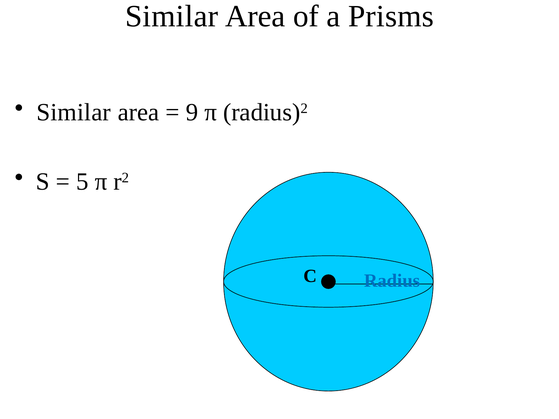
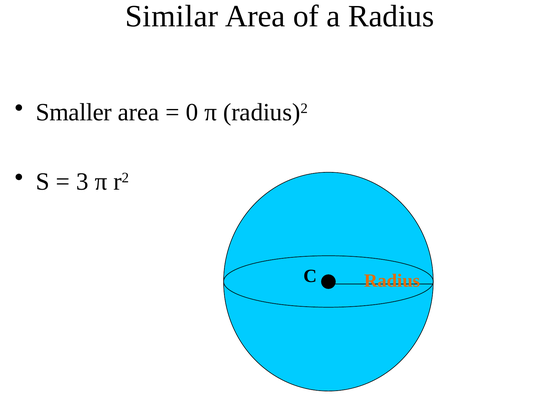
a Prisms: Prisms -> Radius (391, 16)
Similar: Similar -> Smaller (74, 112)
9: 9 -> 0 (192, 112)
5: 5 -> 3 (82, 182)
Radius colour: blue -> orange (392, 281)
